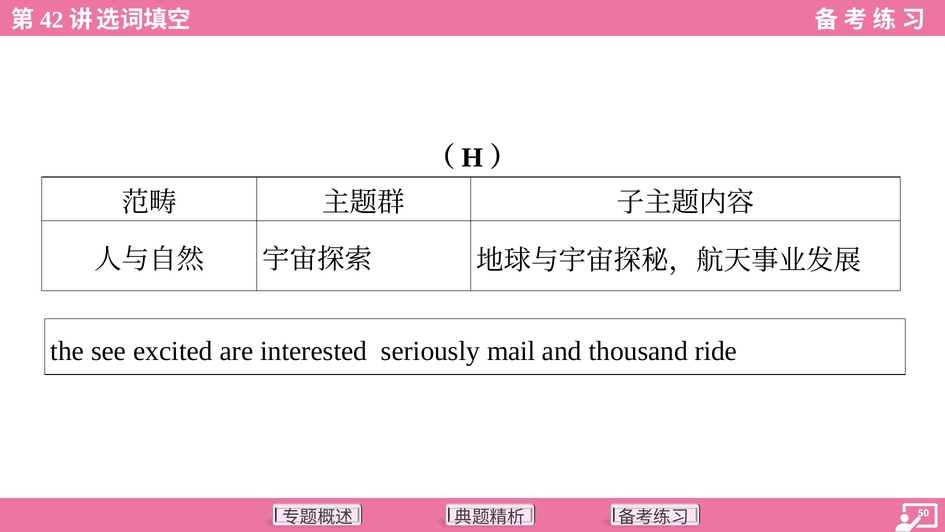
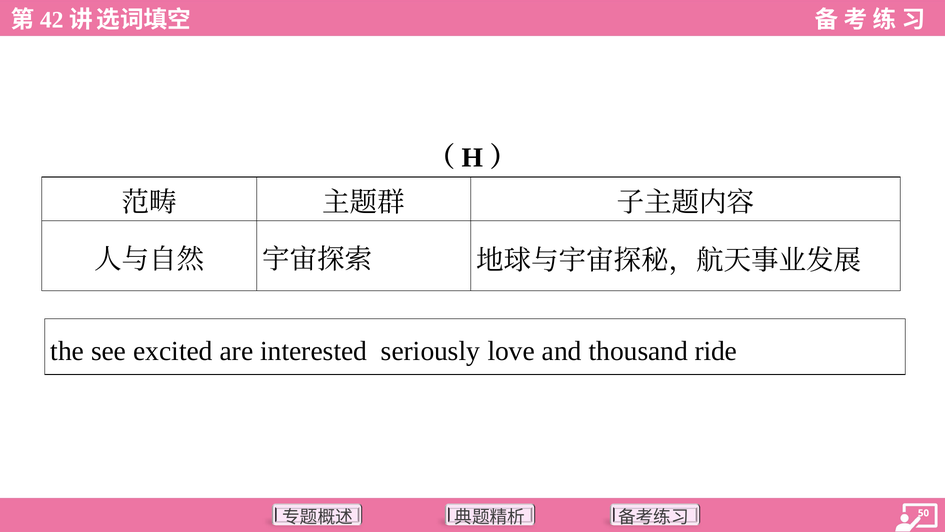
mail: mail -> love (511, 351)
